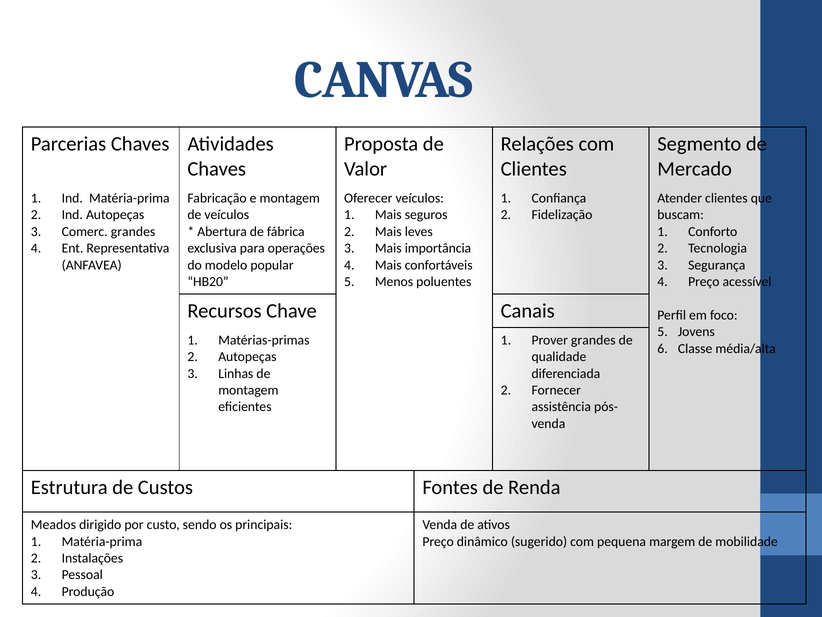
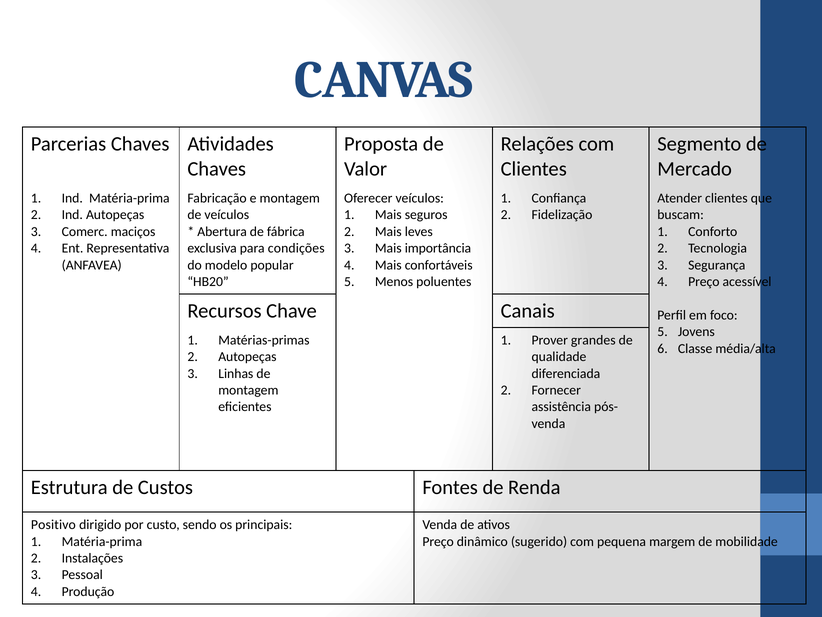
Comerc grandes: grandes -> maciços (133, 231)
operações: operações -> condições (296, 248)
Meados: Meados -> Positivo (53, 524)
